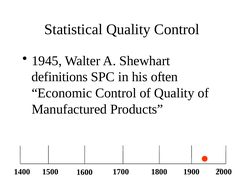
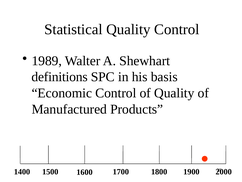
1945: 1945 -> 1989 (47, 61)
often: often -> basis (164, 77)
